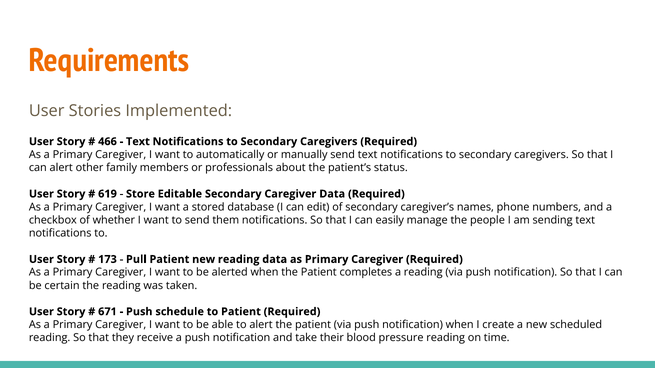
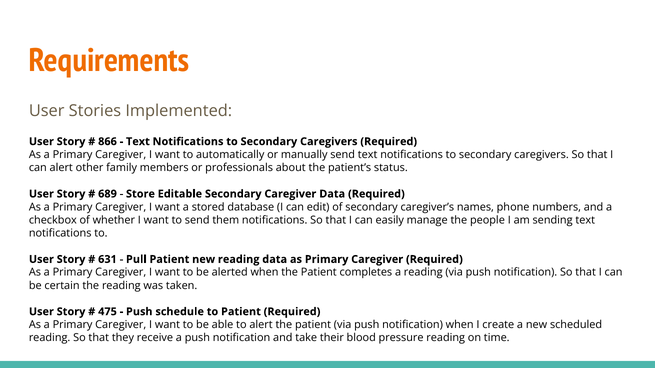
466: 466 -> 866 (107, 142)
619: 619 -> 689 (107, 194)
173: 173 -> 631 (107, 260)
671: 671 -> 475 (107, 312)
